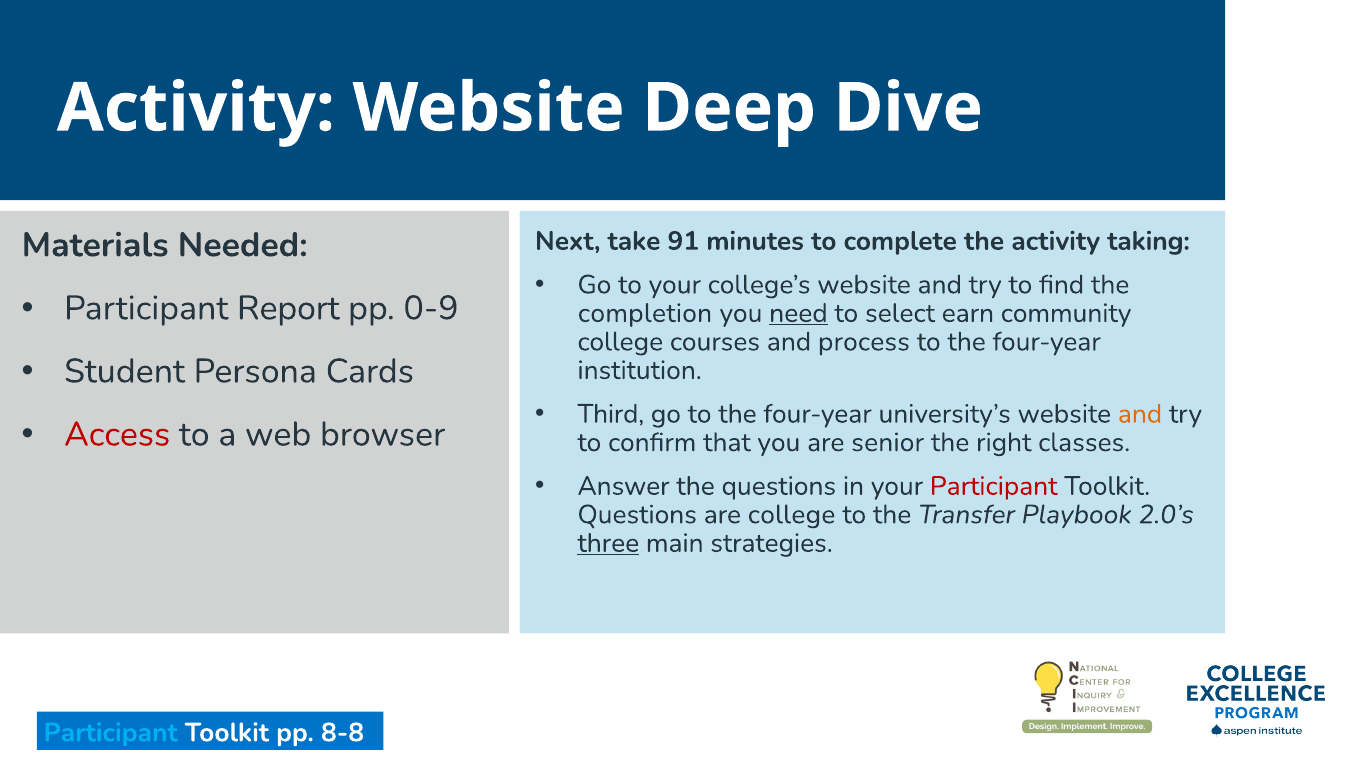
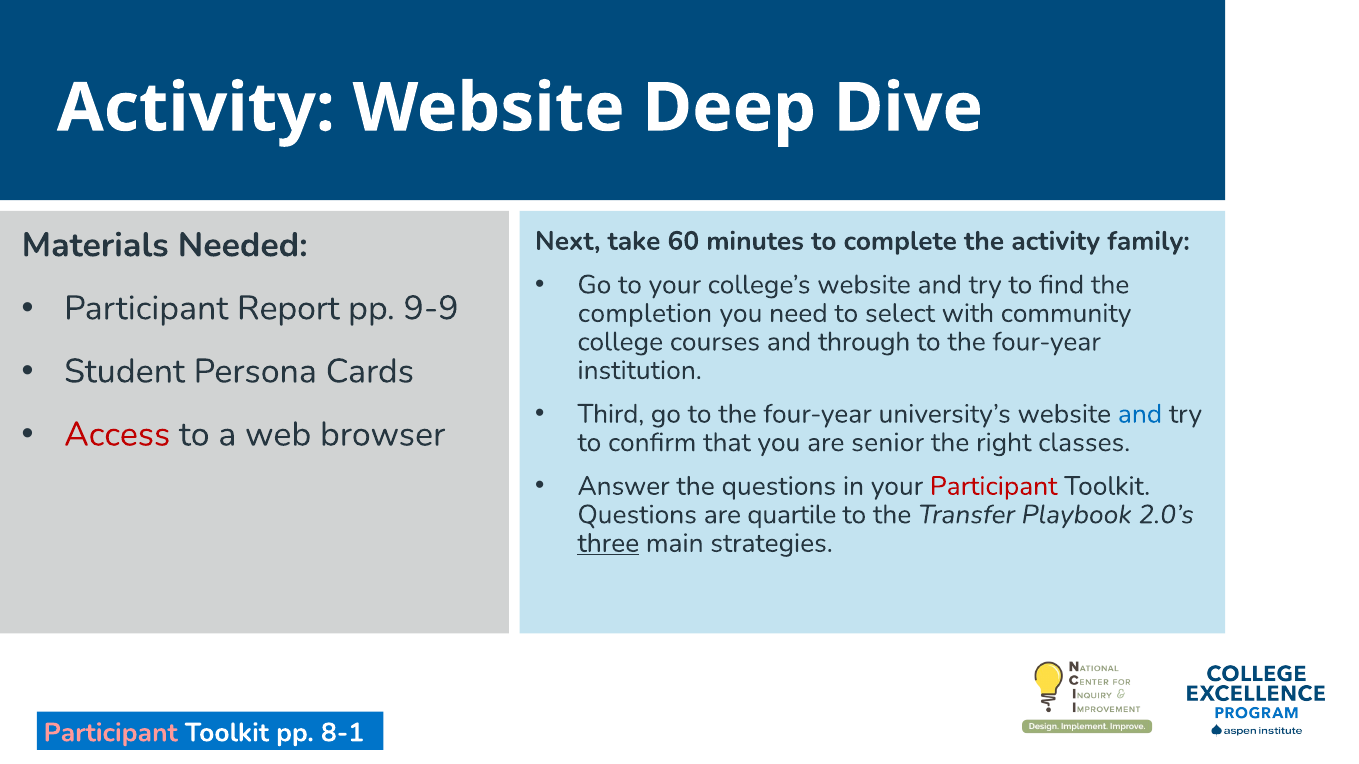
91: 91 -> 60 (683, 241)
taking: taking -> family (1149, 241)
0-9: 0-9 -> 9-9 (431, 308)
need underline: present -> none (798, 313)
earn: earn -> with (968, 313)
process: process -> through (864, 342)
and colour: orange -> blue (1140, 414)
are college: college -> quartile (792, 515)
Participant colour: light blue -> pink (111, 733)
8-8: 8-8 -> 8-1 (343, 733)
